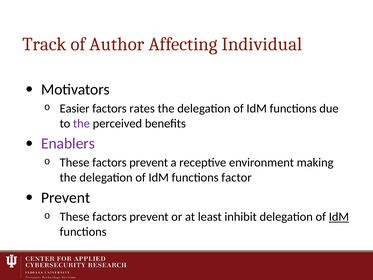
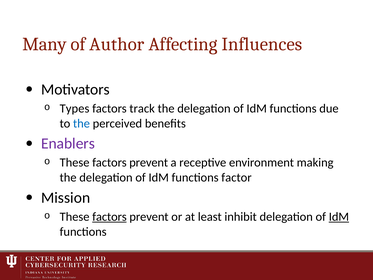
Track: Track -> Many (45, 44)
Individual: Individual -> Influences (262, 44)
Easier: Easier -> Types (75, 108)
rates: rates -> track (142, 108)
the colour: purple -> blue (81, 123)
Prevent: Prevent -> Mission (66, 198)
factors underline: none -> present (110, 217)
